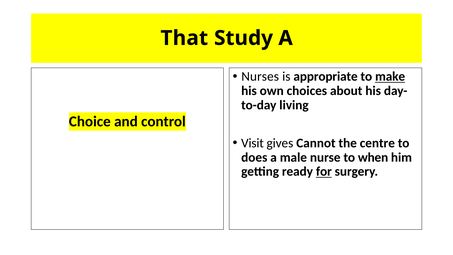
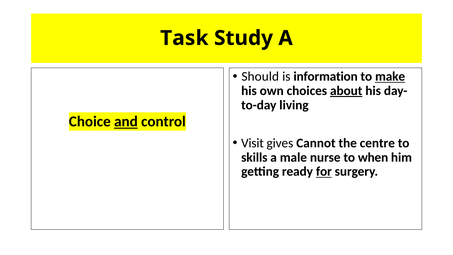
That: That -> Task (184, 38)
Nurses: Nurses -> Should (260, 77)
appropriate: appropriate -> information (326, 77)
about underline: none -> present (346, 91)
and underline: none -> present (126, 121)
does: does -> skills (254, 157)
